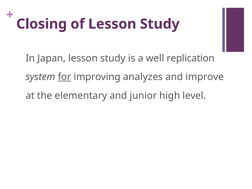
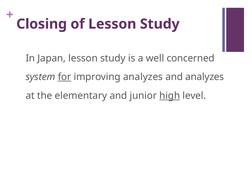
replication: replication -> concerned (191, 58)
and improve: improve -> analyzes (205, 77)
high underline: none -> present (170, 96)
